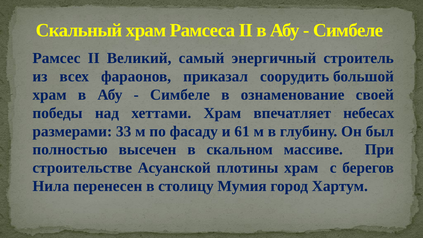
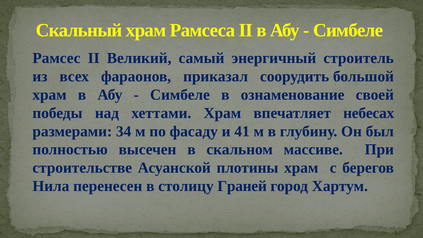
33: 33 -> 34 (124, 131)
61: 61 -> 41 (242, 131)
Мумия: Мумия -> Граней (242, 186)
